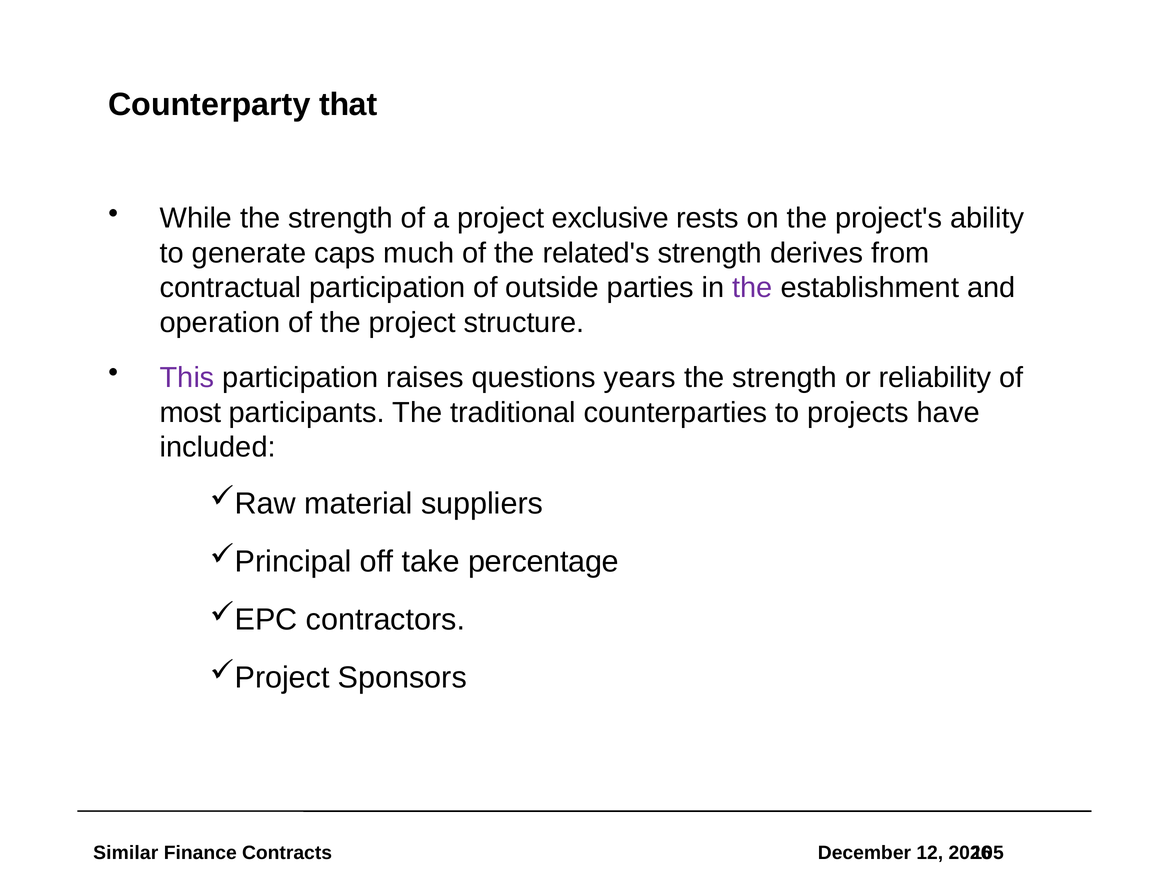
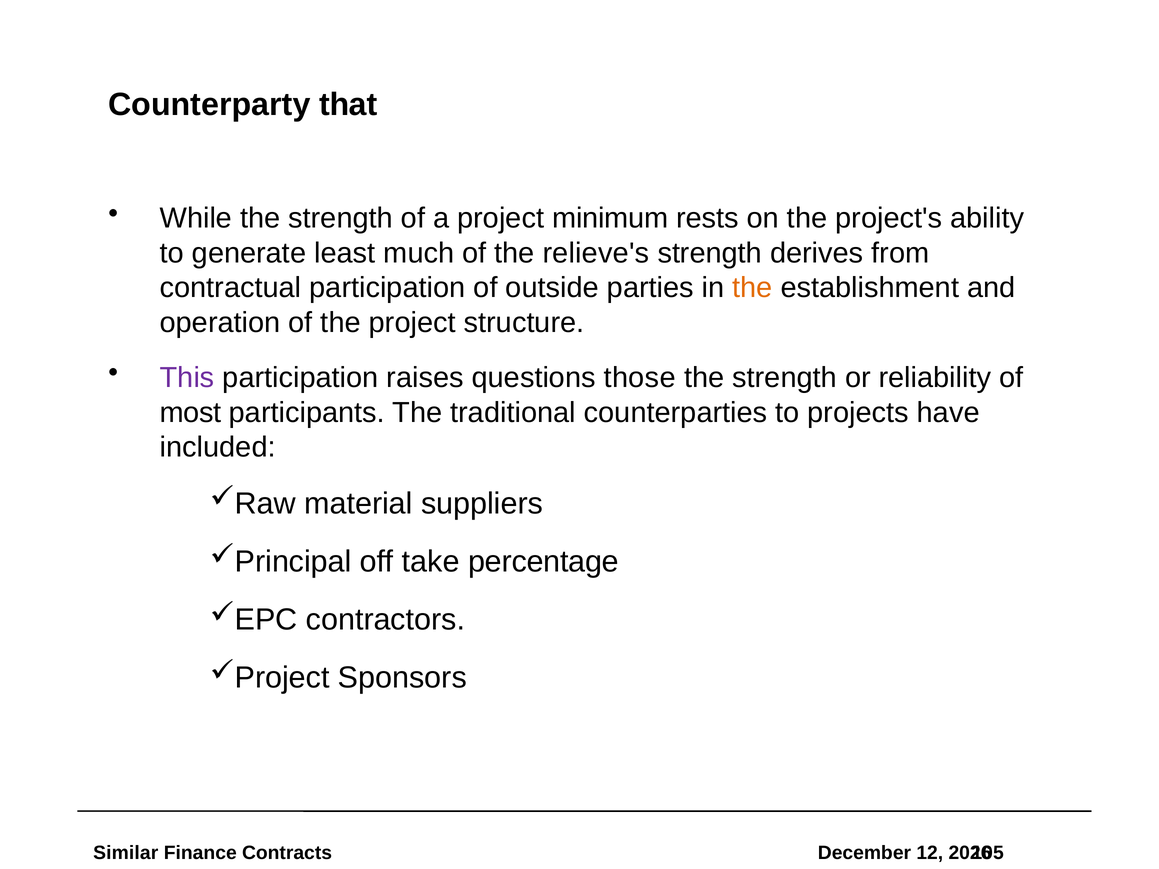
exclusive: exclusive -> minimum (610, 218)
caps: caps -> least (345, 253)
related's: related's -> relieve's (596, 253)
the colour: purple -> orange (752, 288)
years: years -> those (640, 378)
